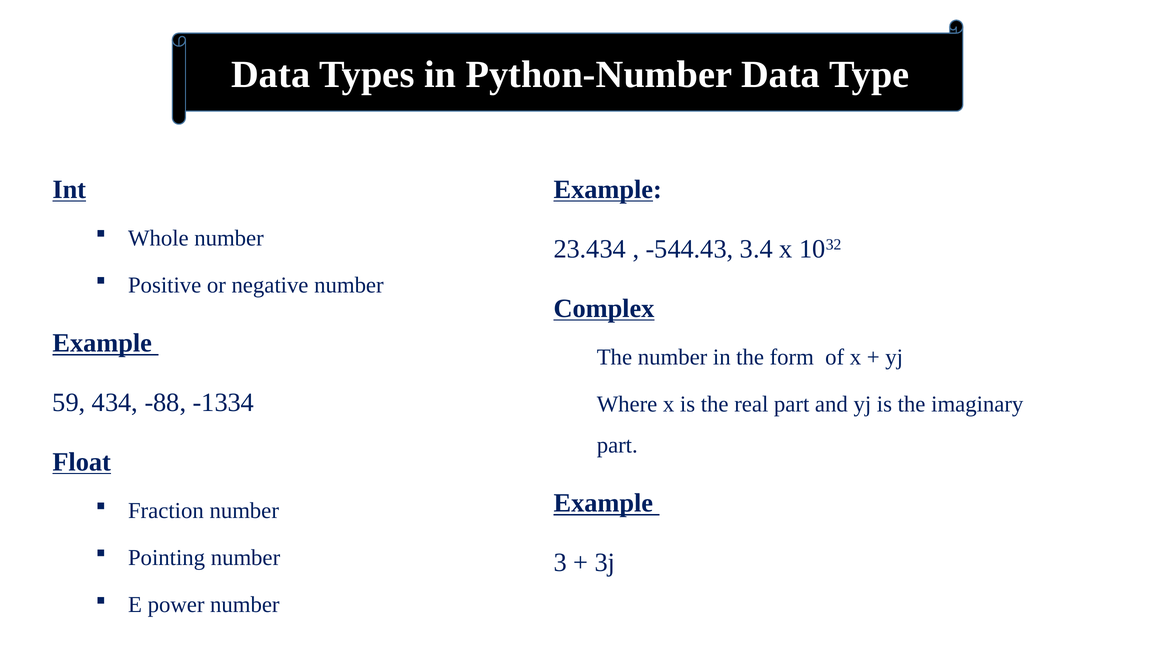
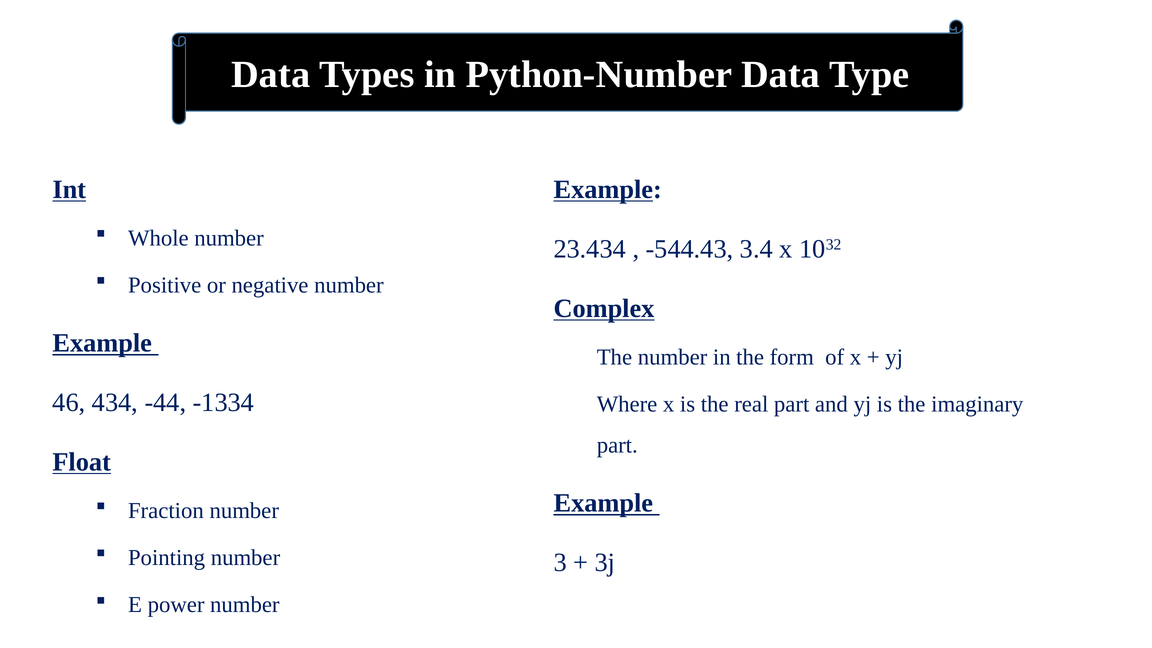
59: 59 -> 46 (69, 402)
-88: -88 -> -44 (165, 402)
